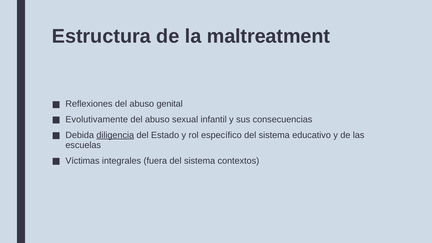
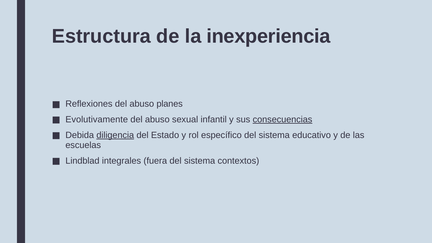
maltreatment: maltreatment -> inexperiencia (268, 36)
genital: genital -> planes (170, 104)
consecuencias underline: none -> present (283, 120)
Víctimas: Víctimas -> Lindblad (82, 161)
